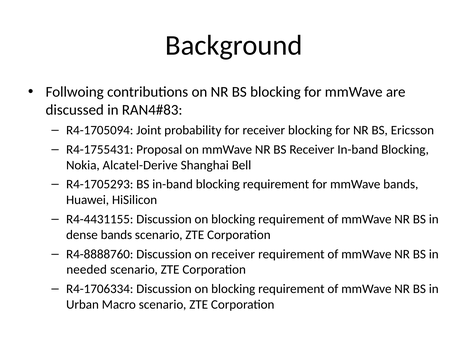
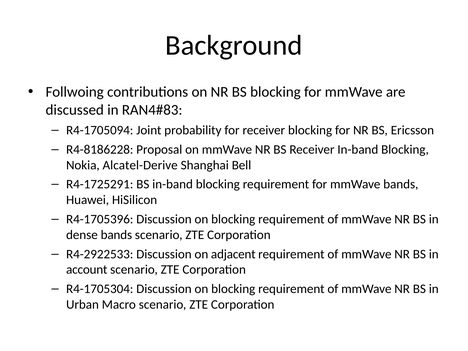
R4-1755431: R4-1755431 -> R4-8186228 (100, 149)
R4-1705293: R4-1705293 -> R4-1725291 (100, 184)
R4-4431155: R4-4431155 -> R4-1705396 (100, 219)
R4-8888760: R4-8888760 -> R4-2922533 (100, 254)
on receiver: receiver -> adjacent (233, 254)
needed: needed -> account (87, 270)
R4-1706334: R4-1706334 -> R4-1705304 (100, 289)
